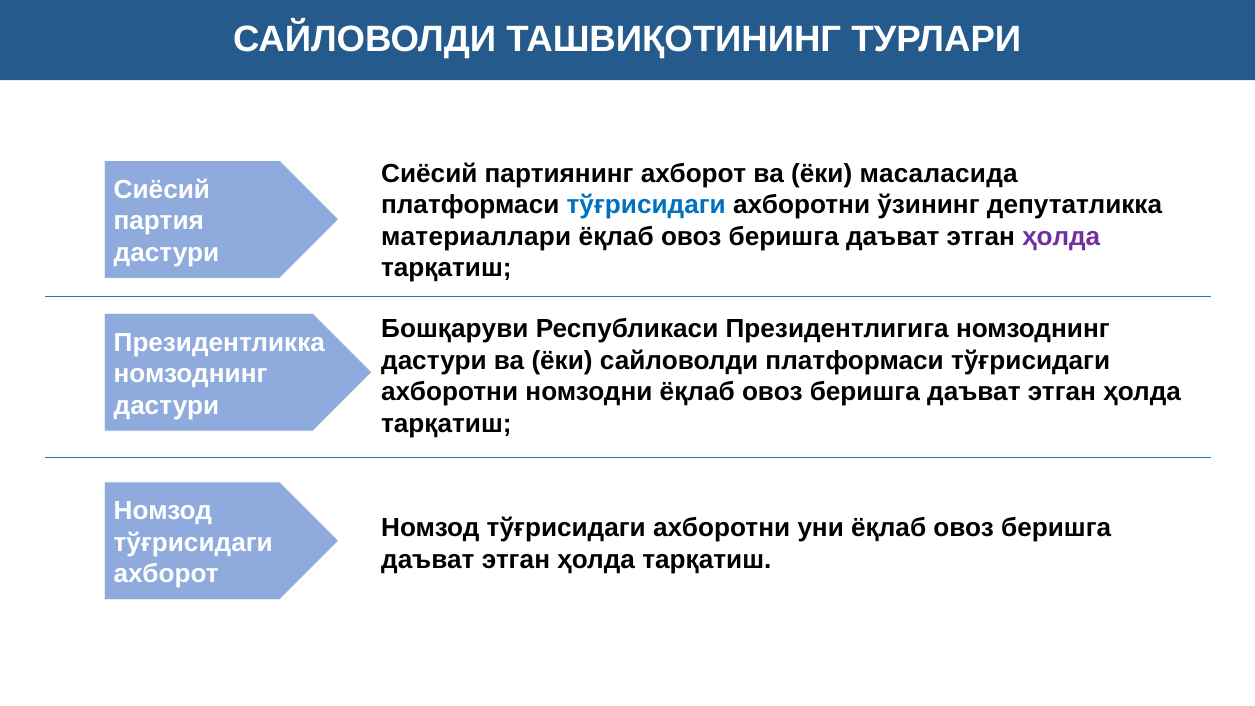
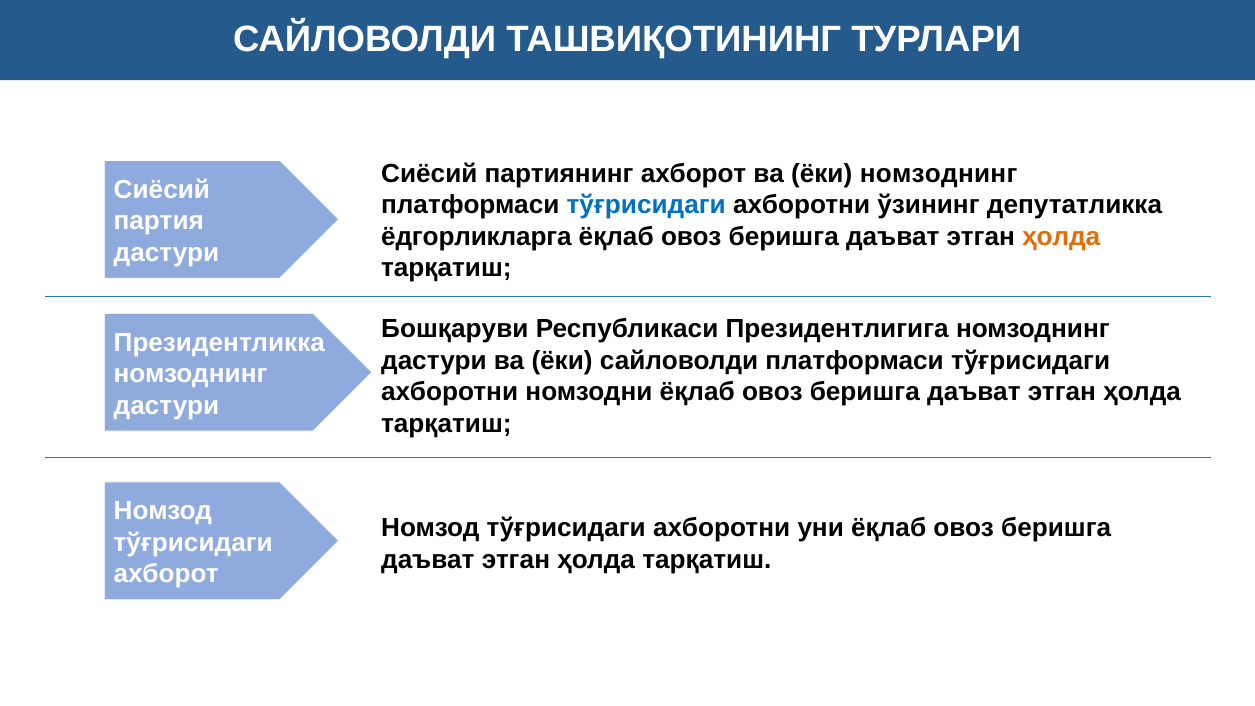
ёки масаласида: масаласида -> номзоднинг (939, 174)
материаллари: материаллари -> ёдгорликларга (476, 237)
ҳолда colour: purple -> orange (1061, 237)
